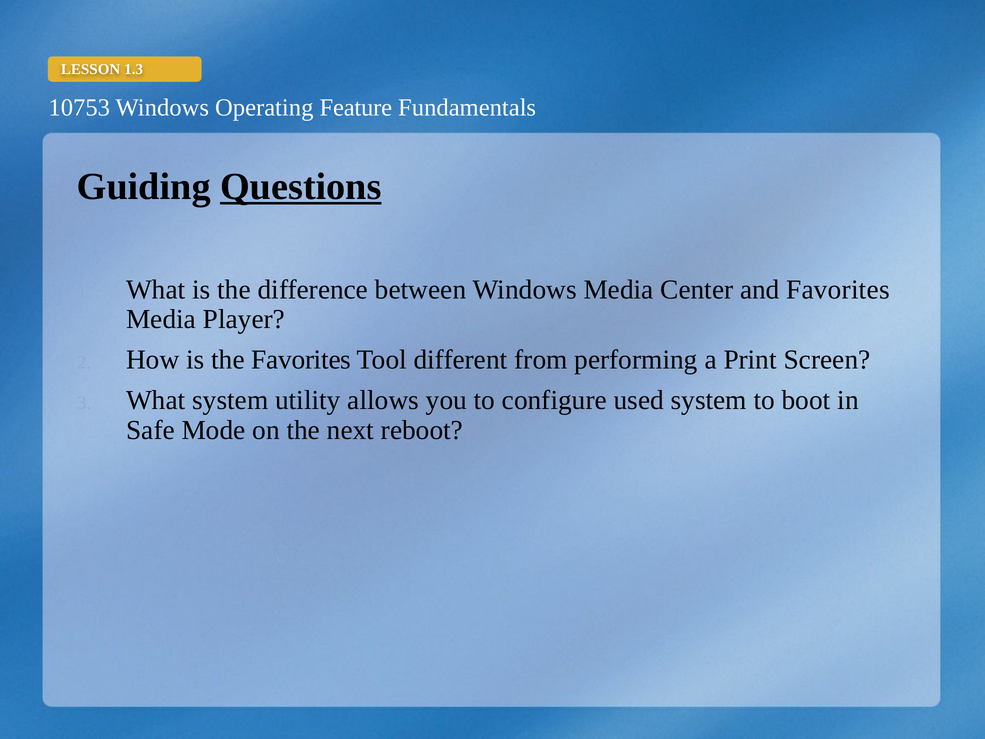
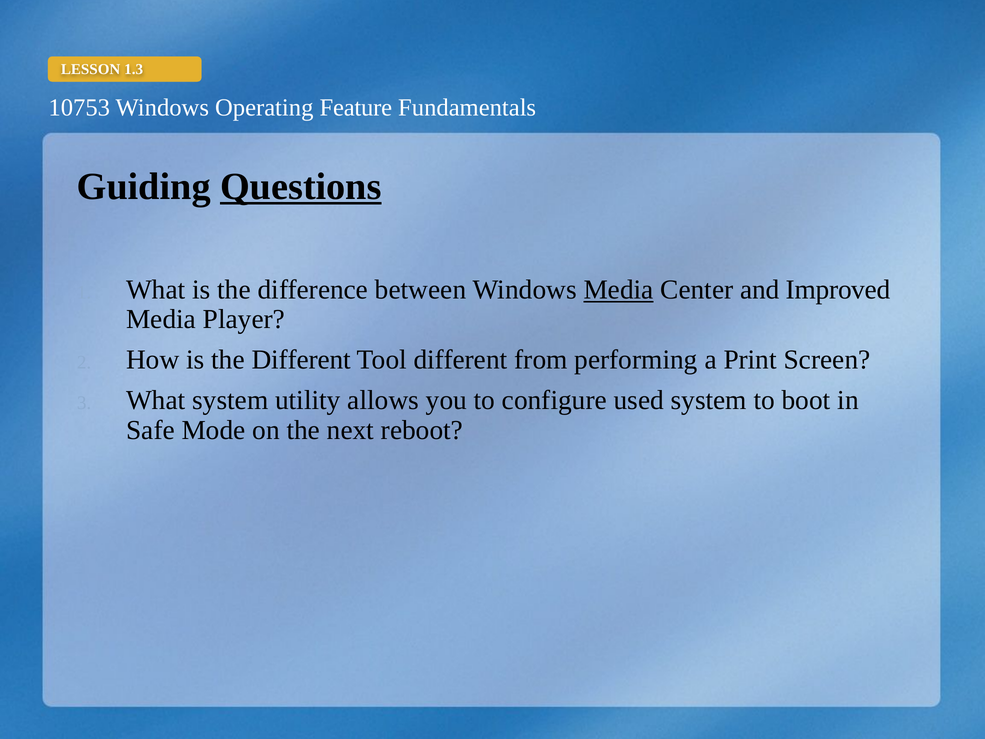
Media underline: none -> present (618, 290)
and Favorites: Favorites -> Improved (838, 290)
the Favorites: Favorites -> Different (301, 360)
